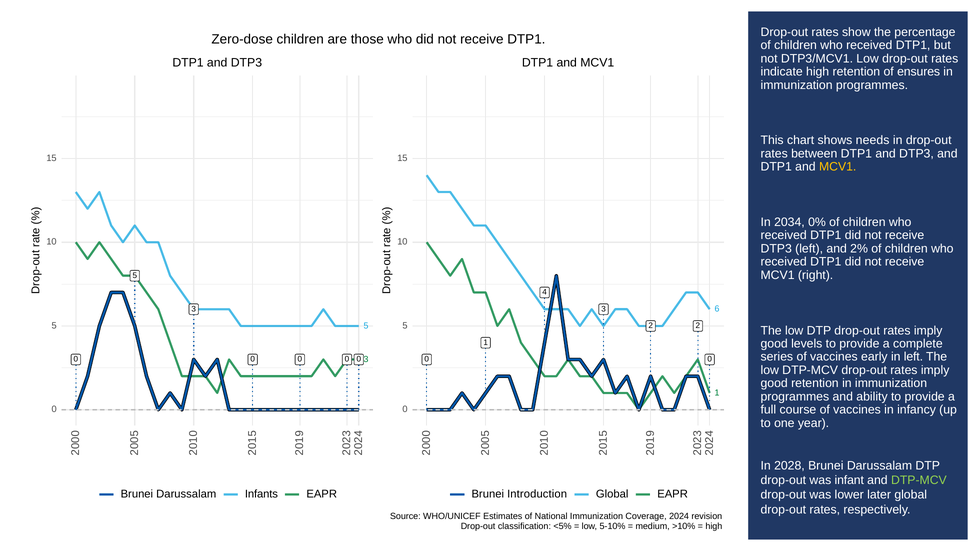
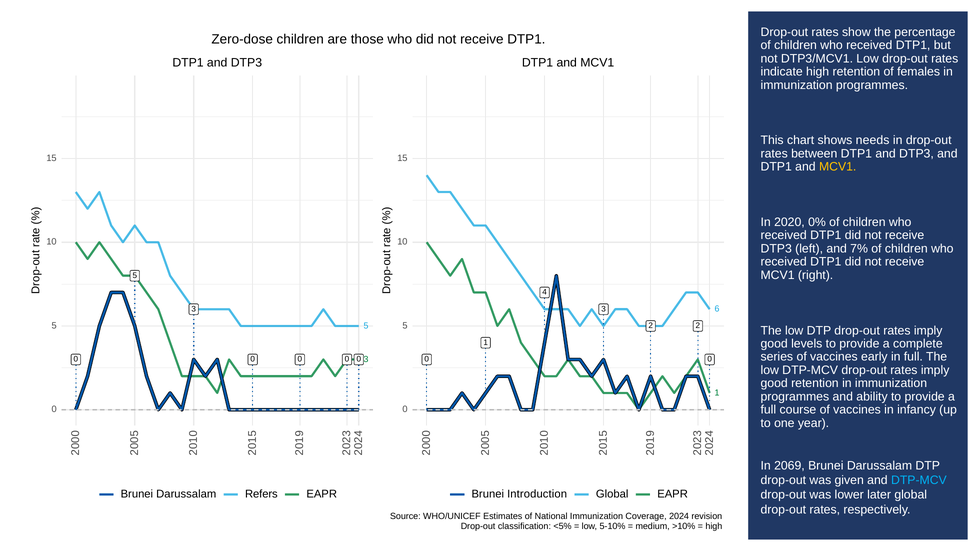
ensures: ensures -> females (919, 72)
2034: 2034 -> 2020 (789, 222)
2%: 2% -> 7% (859, 249)
in left: left -> full (913, 357)
2028: 2028 -> 2069 (789, 466)
infant: infant -> given (849, 480)
DTP-MCV colour: light green -> light blue (919, 480)
Infants: Infants -> Refers (261, 494)
